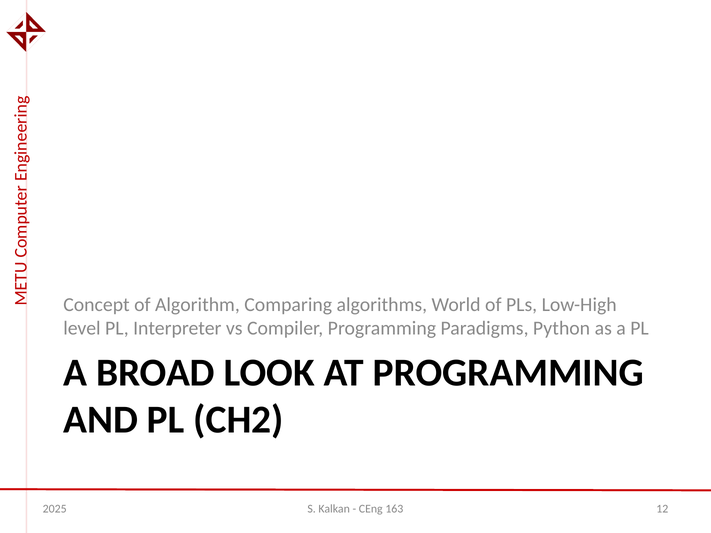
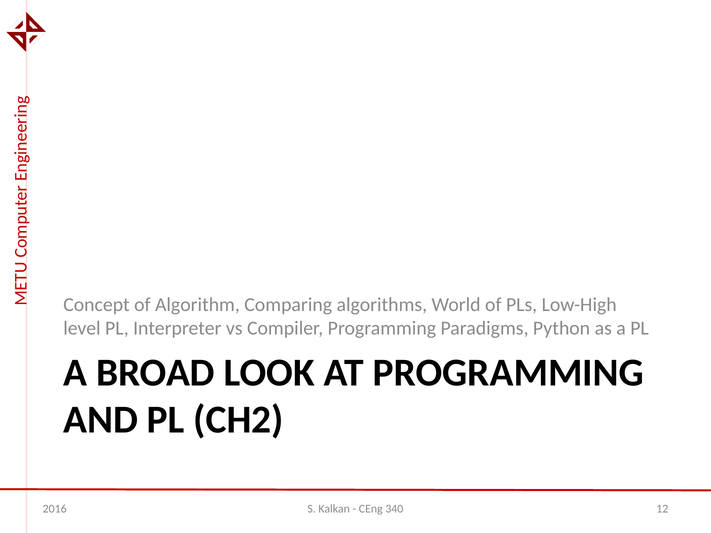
2025: 2025 -> 2016 (55, 509)
163: 163 -> 340 (394, 509)
